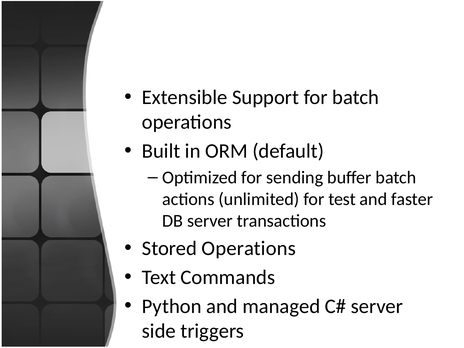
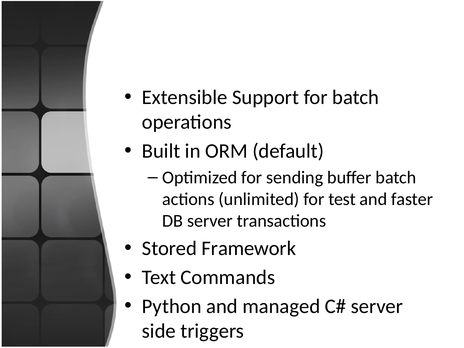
Stored Operations: Operations -> Framework (249, 248)
